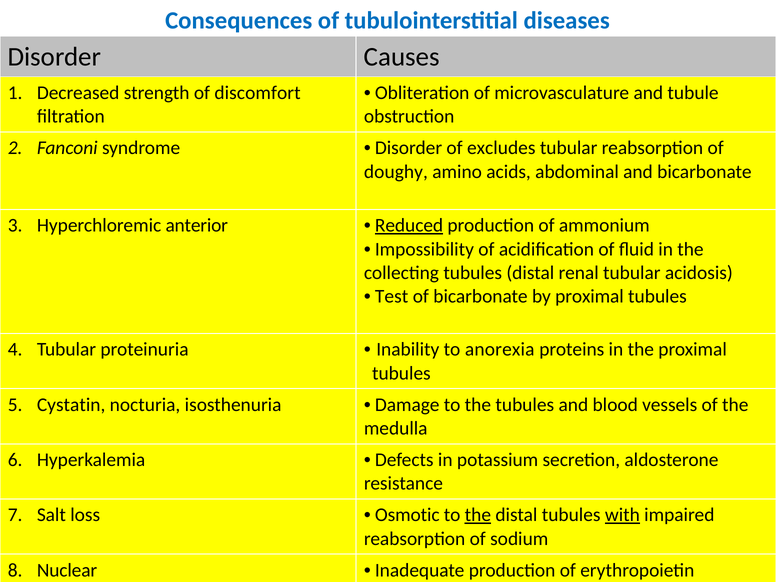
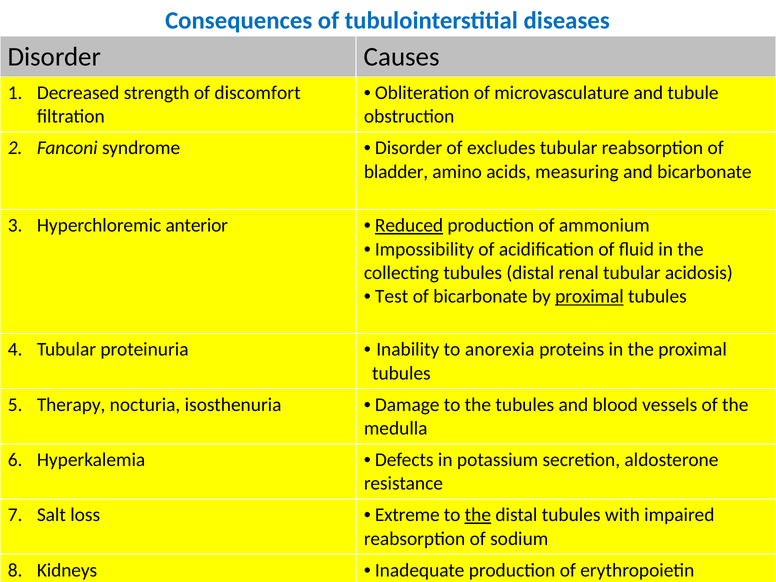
doughy: doughy -> bladder (396, 172)
abdominal: abdominal -> measuring (577, 172)
proximal underline: none -> present (589, 297)
Cystatin: Cystatin -> Therapy (71, 405)
Osmotic: Osmotic -> Extreme (407, 515)
with underline: present -> none (622, 515)
Nuclear: Nuclear -> Kidneys (67, 570)
